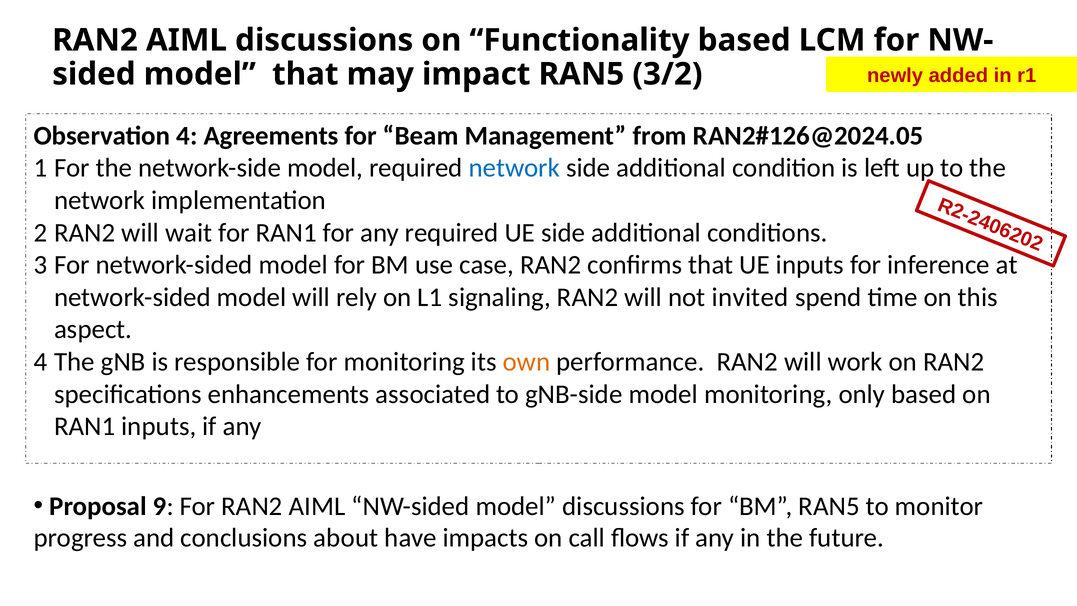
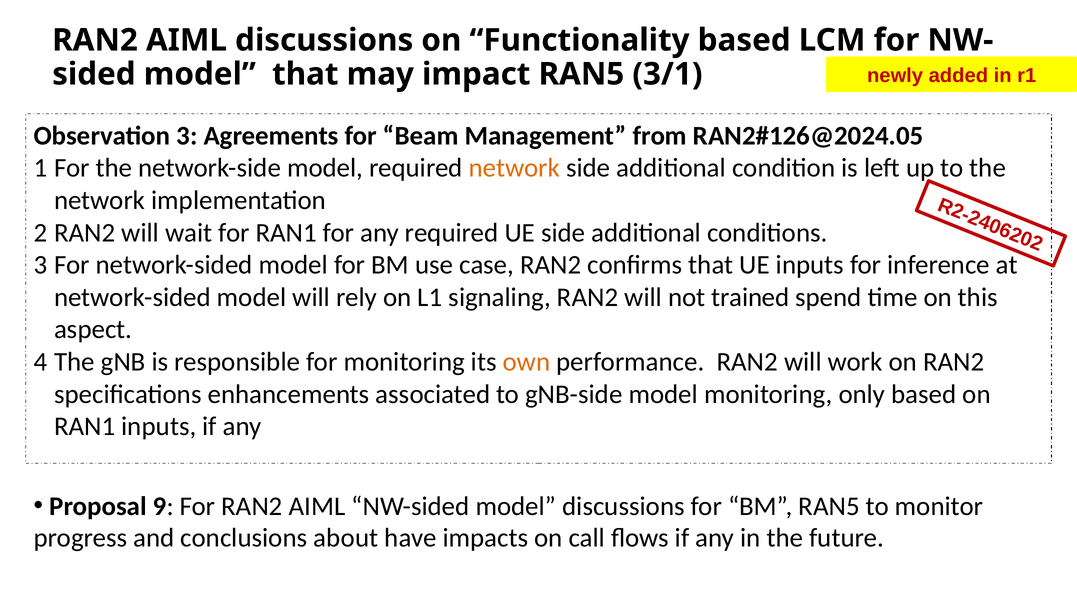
3/2: 3/2 -> 3/1 (667, 74)
Observation 4: 4 -> 3 (187, 136)
network colour: blue -> orange (514, 168)
invited: invited -> trained (750, 297)
